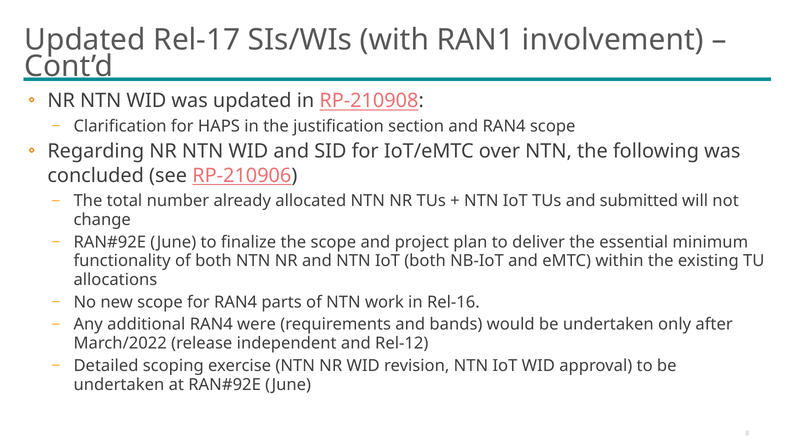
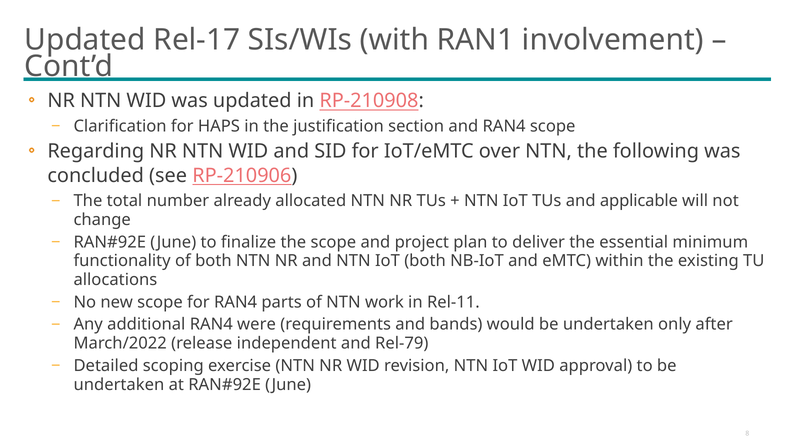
submitted: submitted -> applicable (639, 201)
Rel-16: Rel-16 -> Rel-11 (453, 302)
Rel-12: Rel-12 -> Rel-79 (402, 343)
